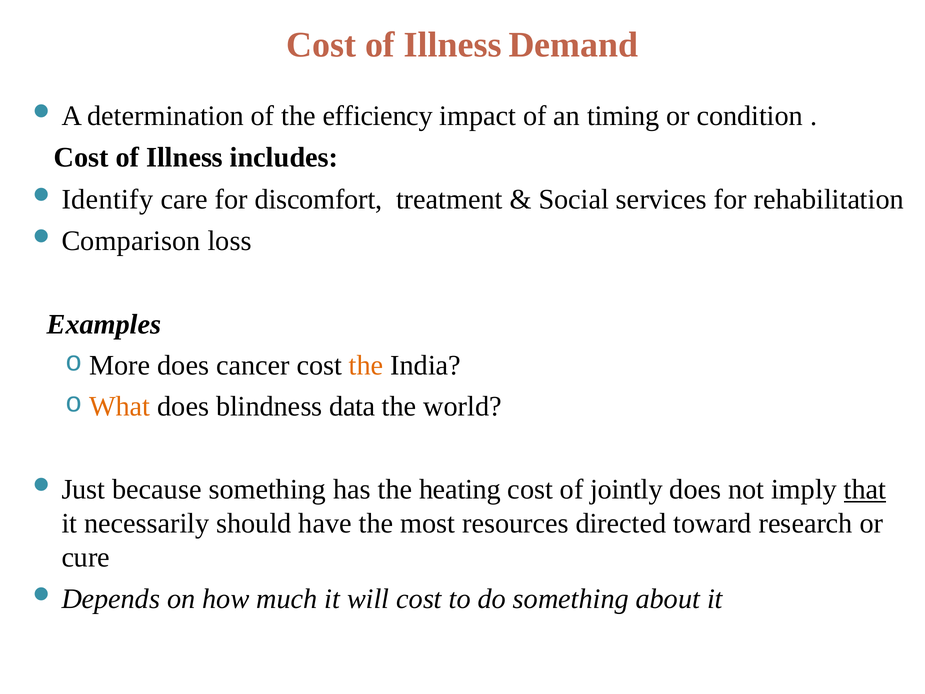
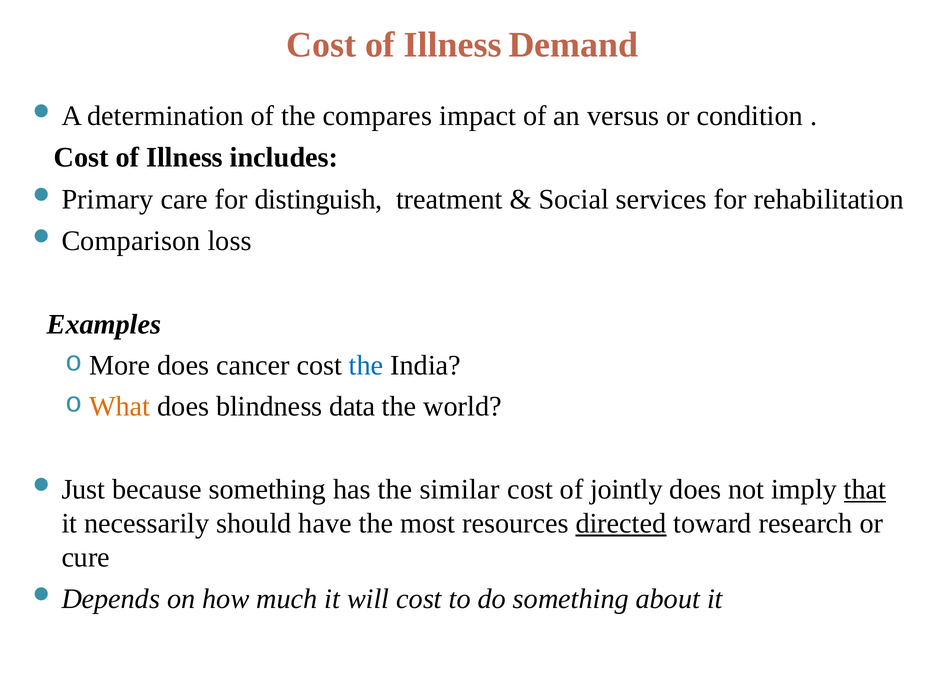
efficiency: efficiency -> compares (377, 116)
timing: timing -> versus (623, 116)
Identify: Identify -> Primary (108, 199)
discomfort: discomfort -> distinguish (319, 199)
the colour: orange -> blue (366, 365)
heating: heating -> similar (460, 489)
directed underline: none -> present (621, 523)
